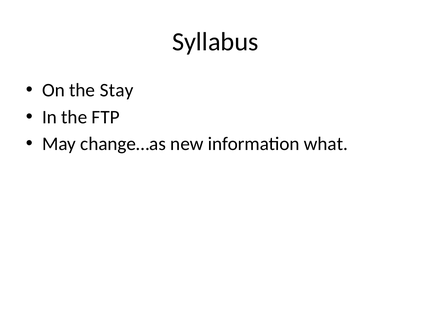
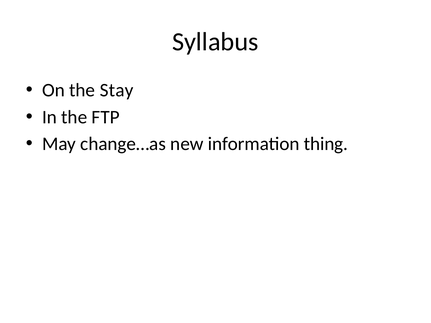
what: what -> thing (326, 144)
